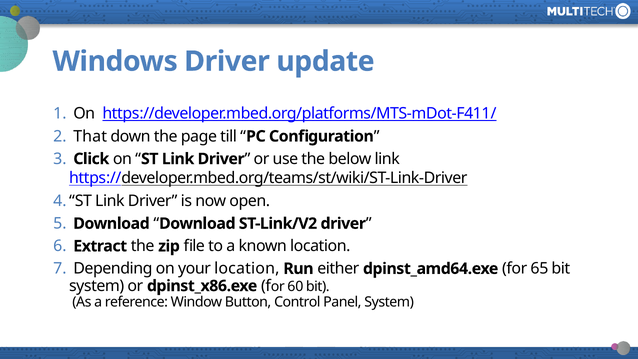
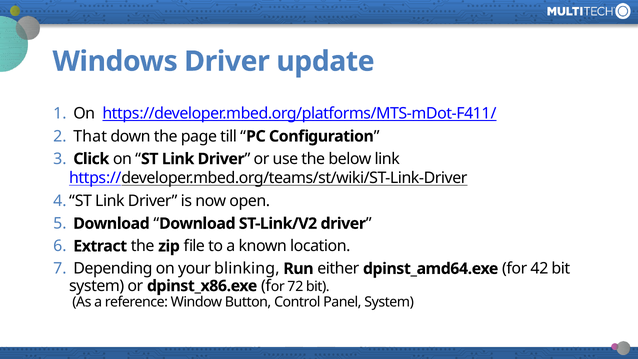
your location: location -> blinking (247, 269)
65: 65 -> 42 (539, 269)
60: 60 -> 72 (295, 286)
